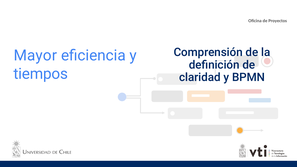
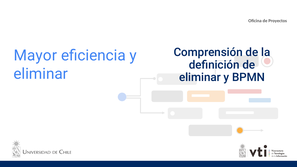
tiempos: tiempos -> eliminar (41, 74)
claridad: claridad -> eliminar (200, 77)
